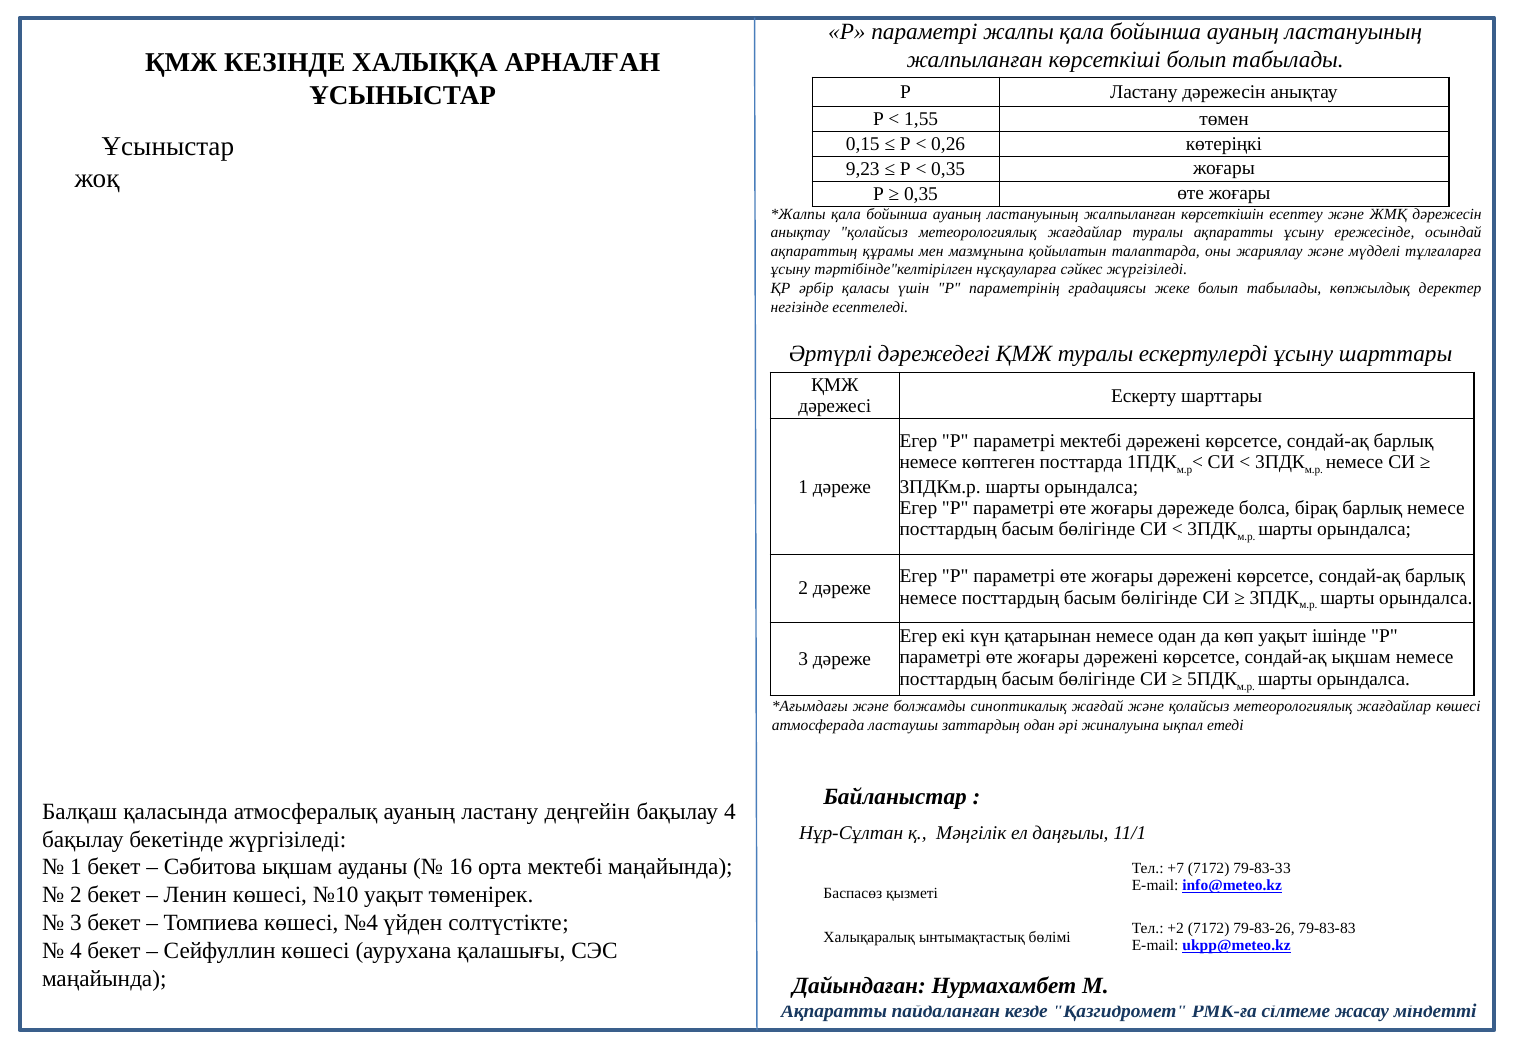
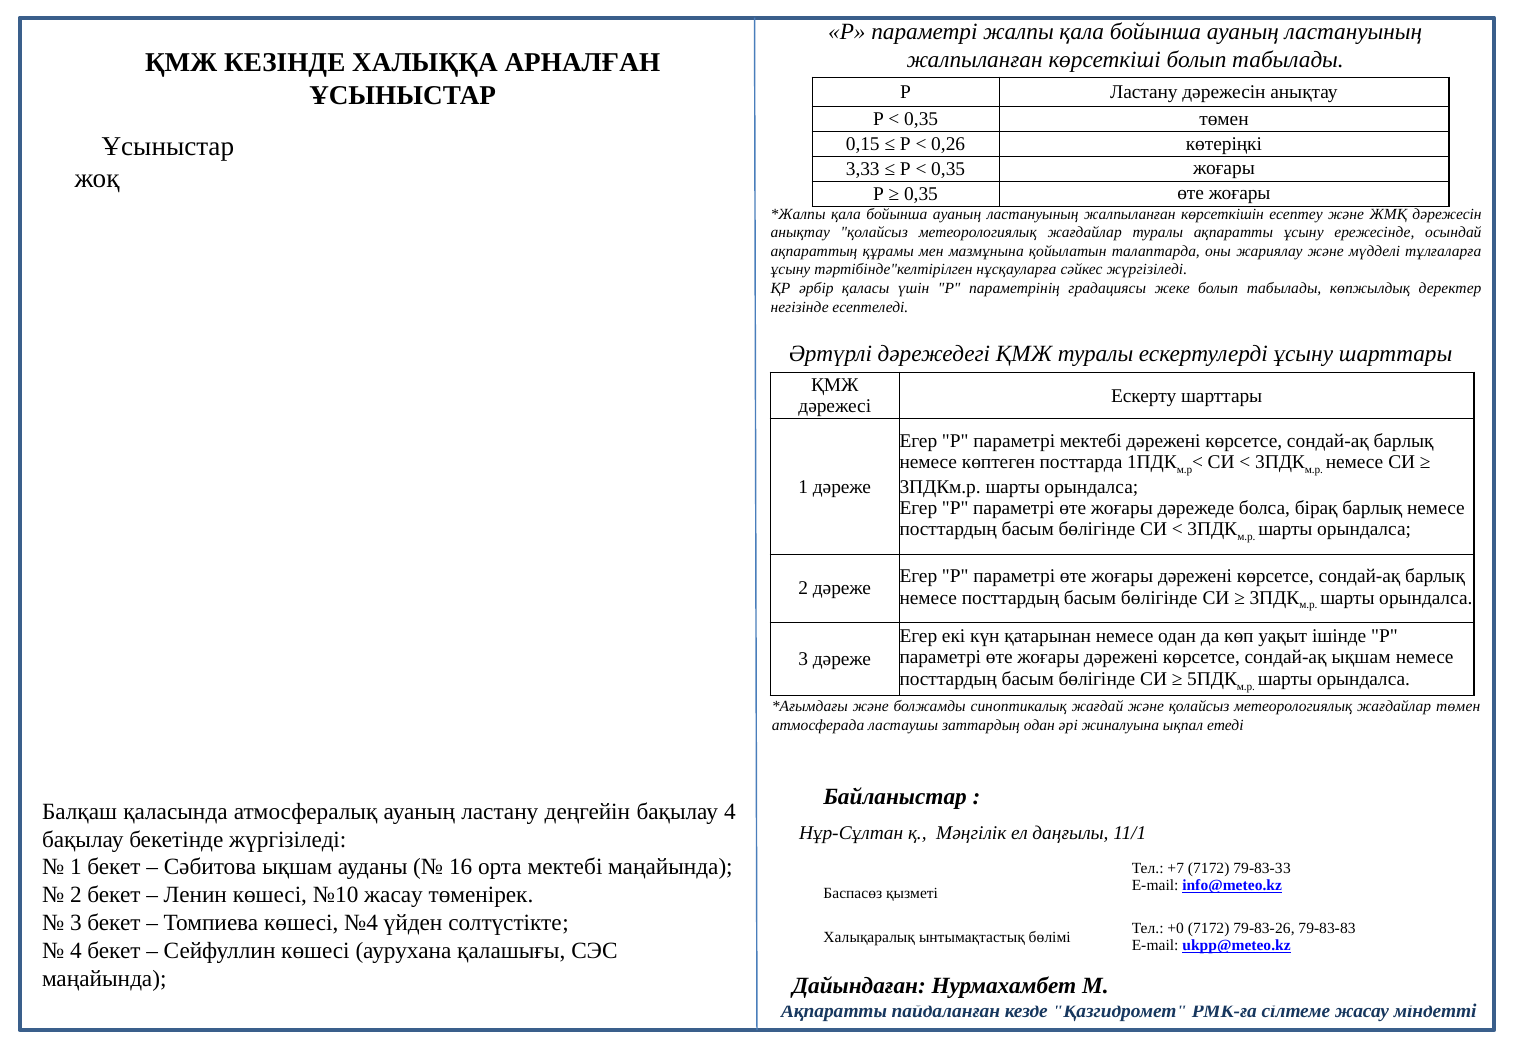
1,55: 1,55 -> 0,35 (921, 119)
9,23: 9,23 -> 3,33 (863, 169)
жағдайлар көшесі: көшесі -> төмен (1458, 707)
№10 уақыт: уақыт -> жасау (394, 895)
+2: +2 -> +0 (1176, 929)
